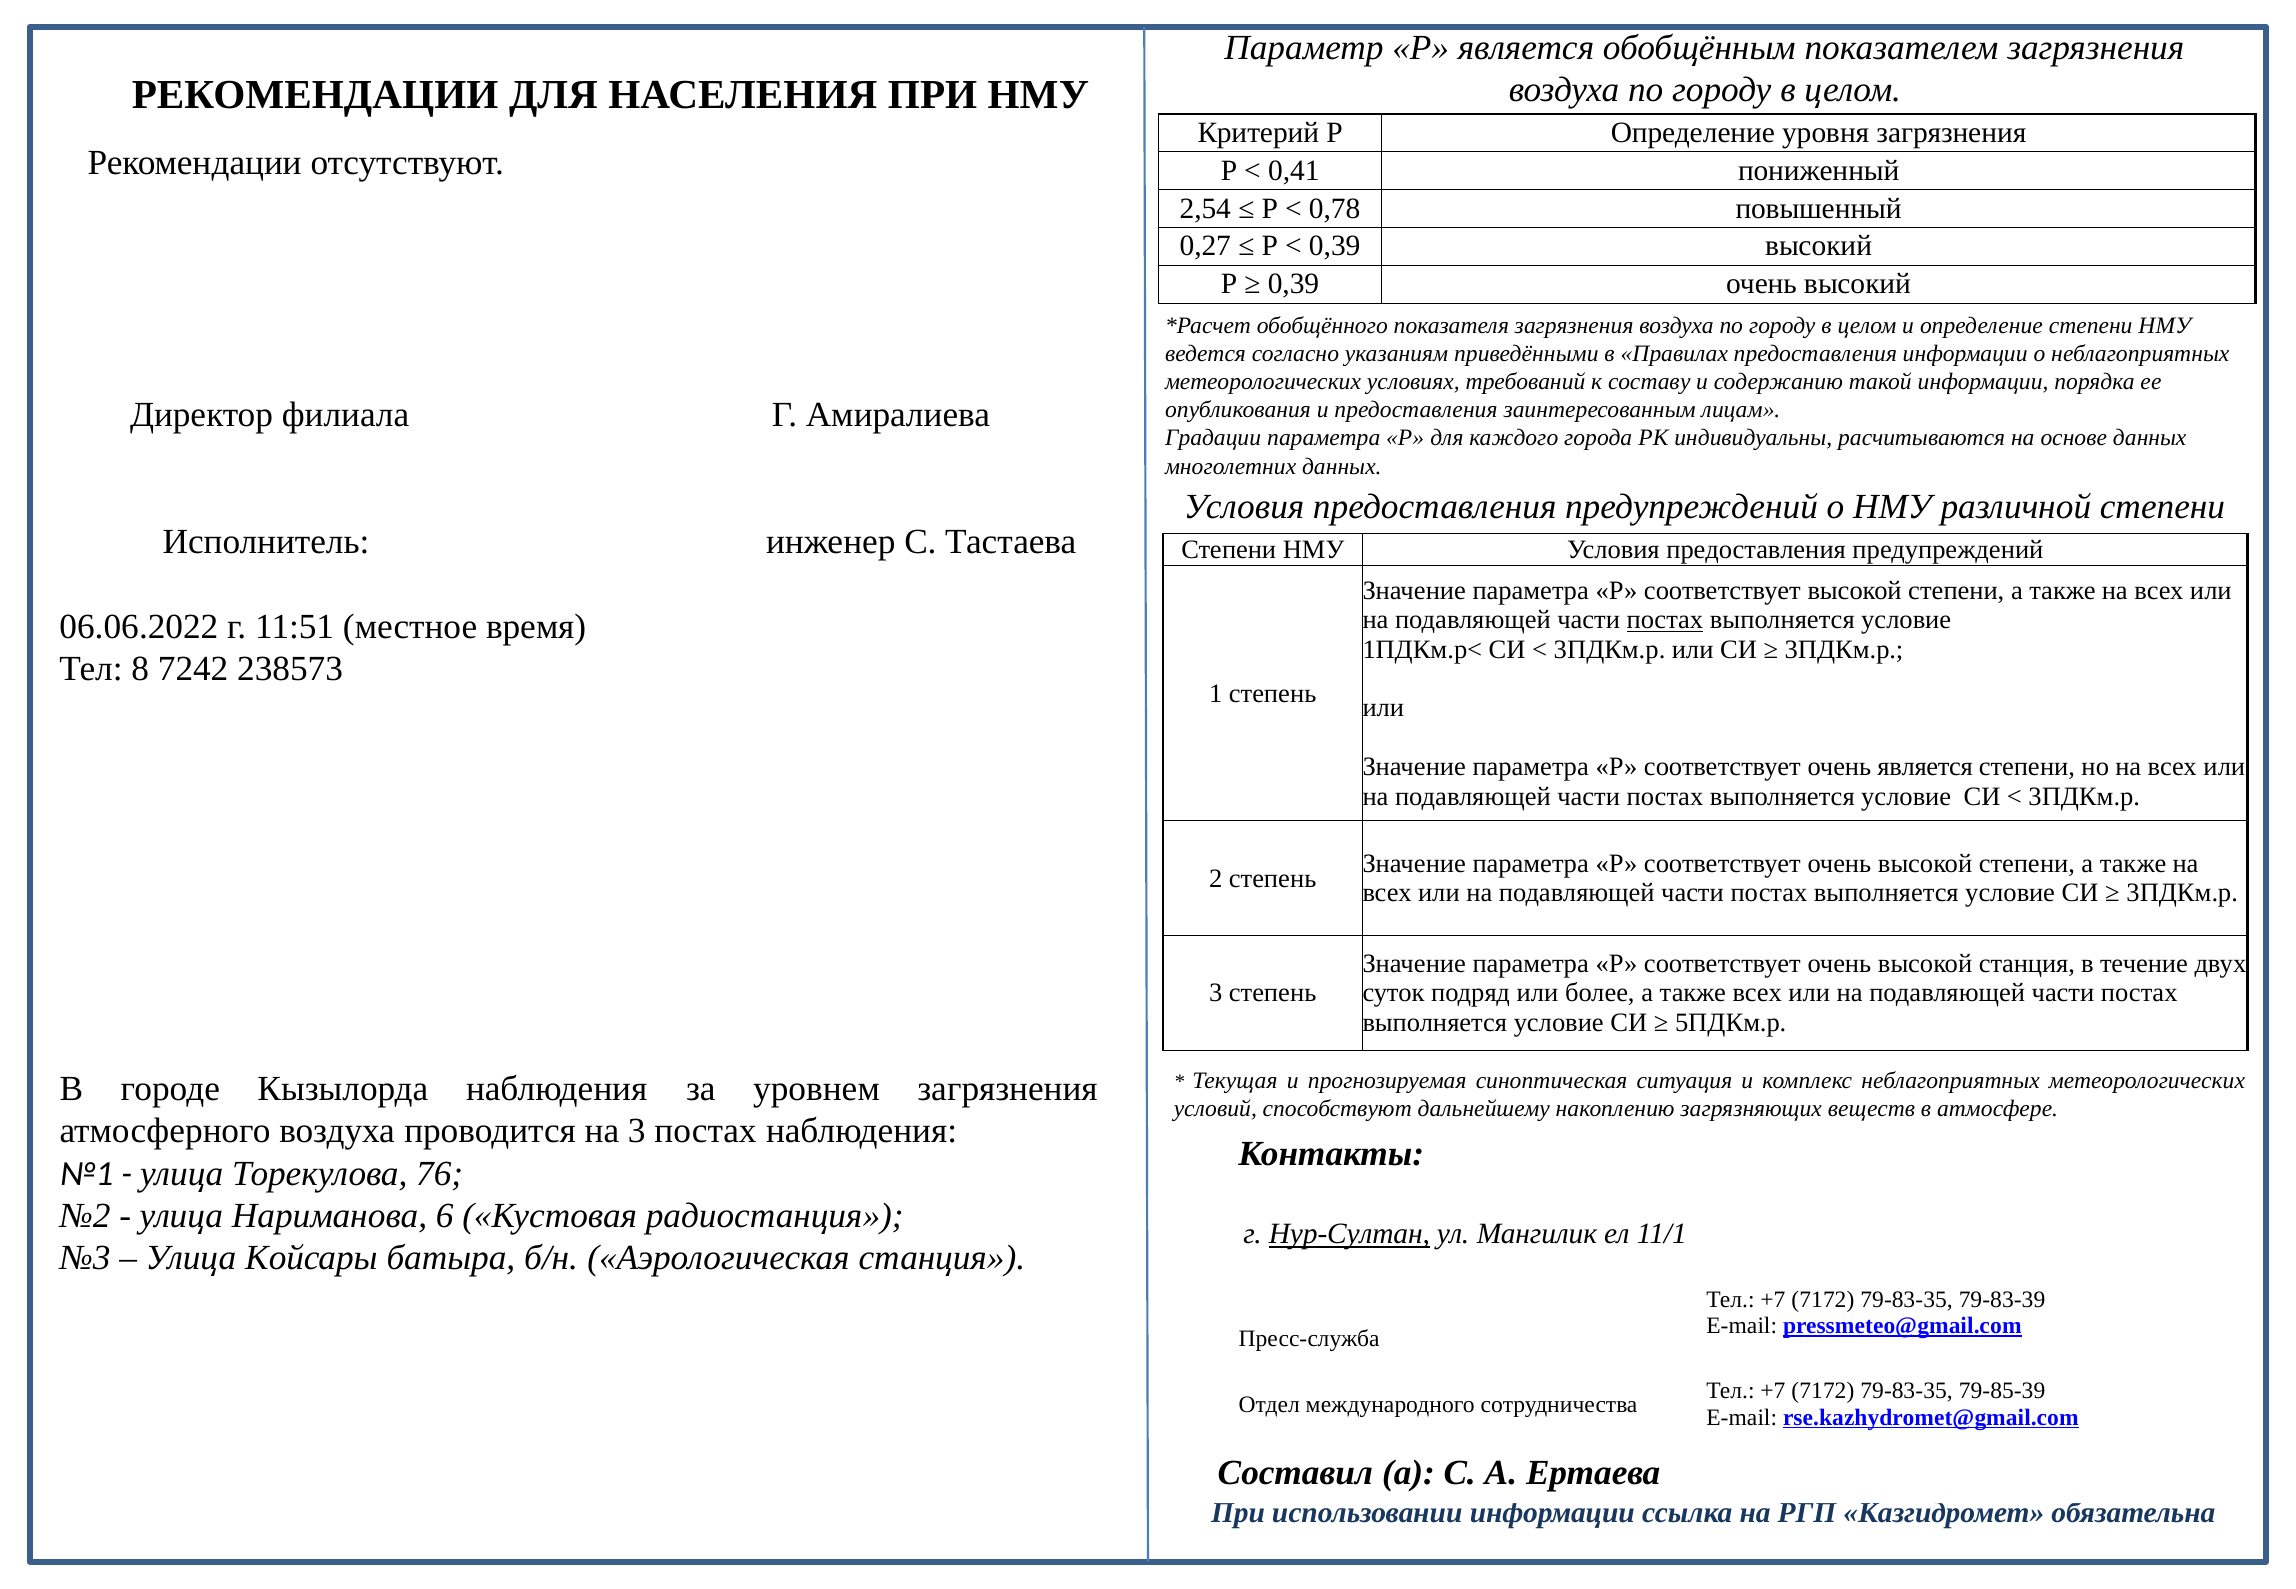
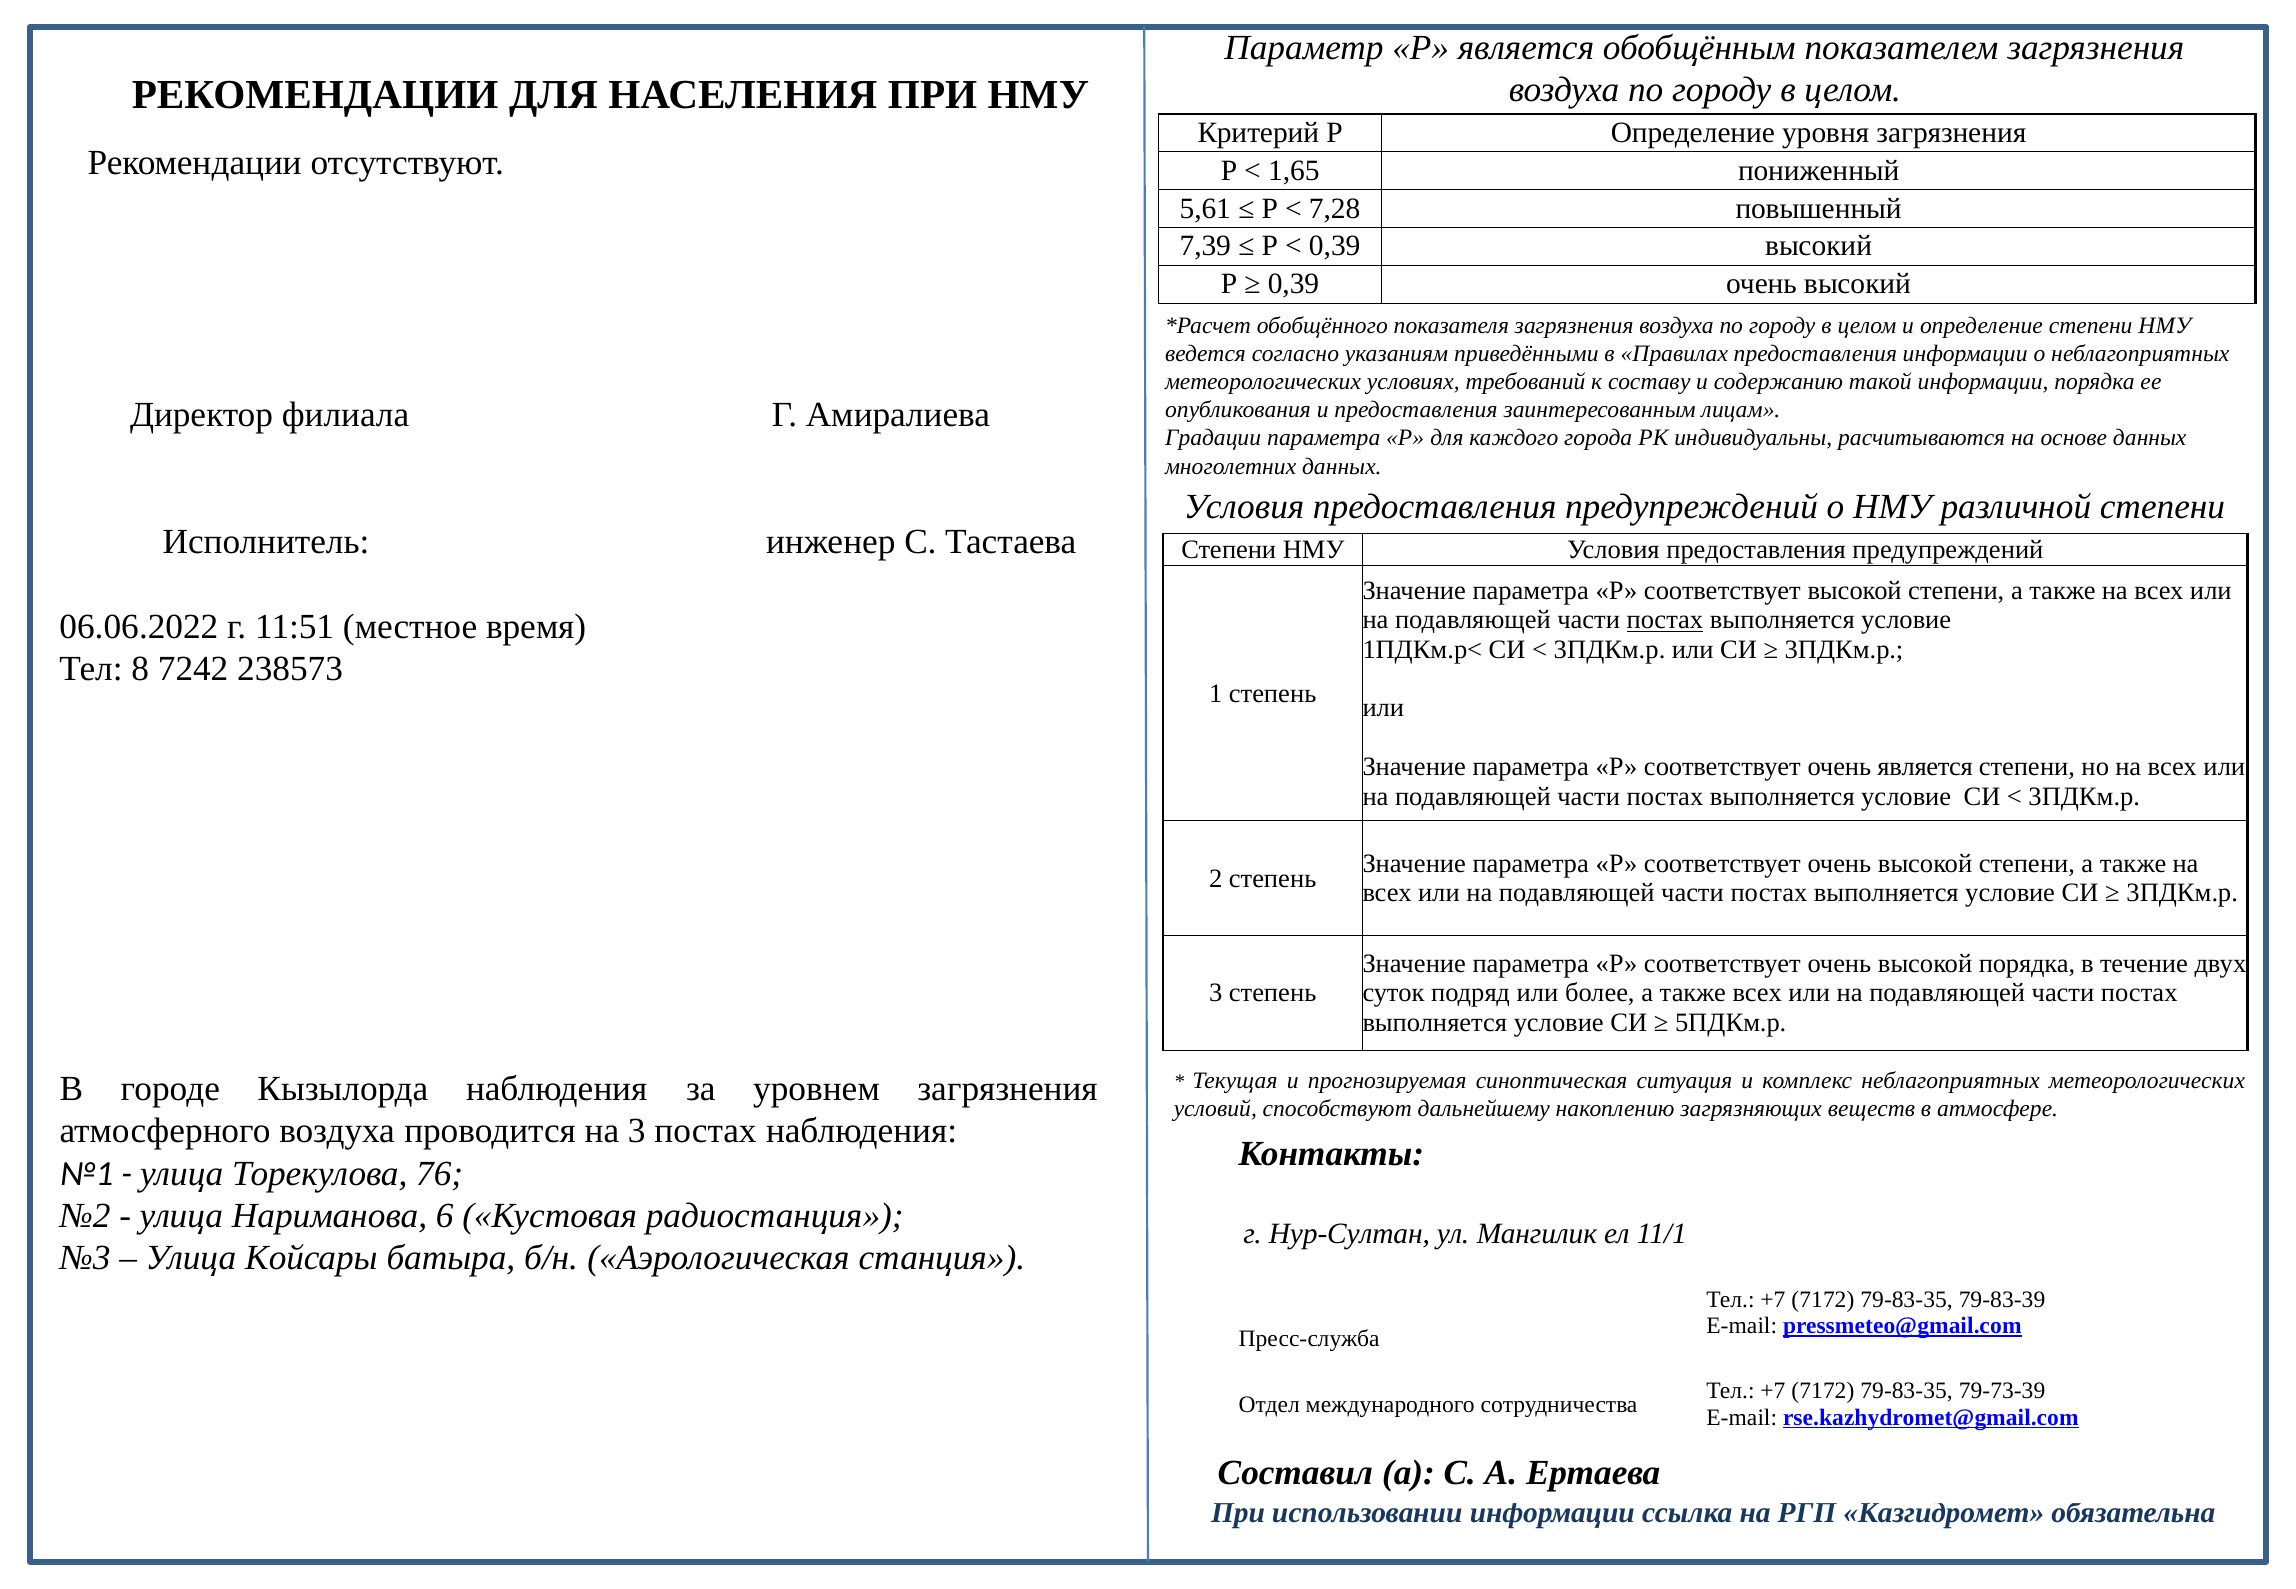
0,41: 0,41 -> 1,65 (1294, 171)
2,54: 2,54 -> 5,61 (1205, 208)
0,78: 0,78 -> 7,28 (1335, 208)
0,27: 0,27 -> 7,39 (1205, 246)
высокой станция: станция -> порядка (2027, 964)
Нур-Султан underline: present -> none (1349, 1235)
79-85-39: 79-85-39 -> 79-73-39 (2002, 1392)
